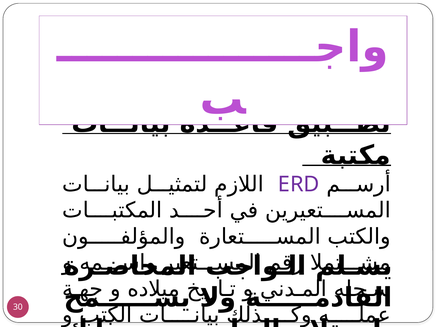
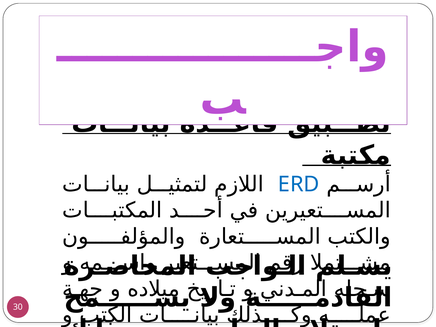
ERD colour: purple -> blue (299, 184)
